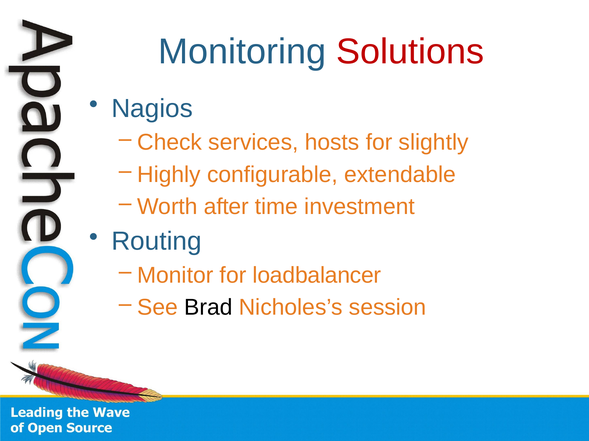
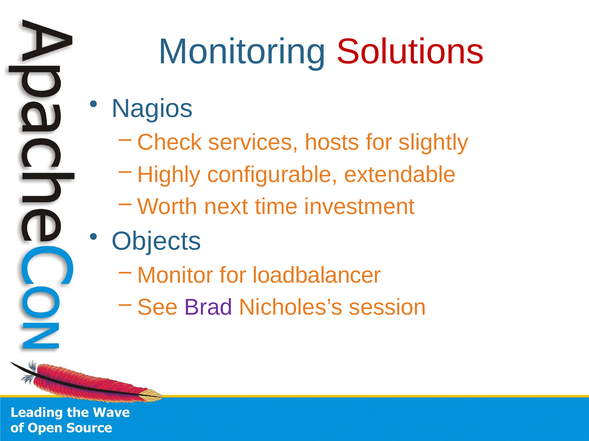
after: after -> next (226, 207)
Routing: Routing -> Objects (156, 242)
Brad colour: black -> purple (208, 308)
